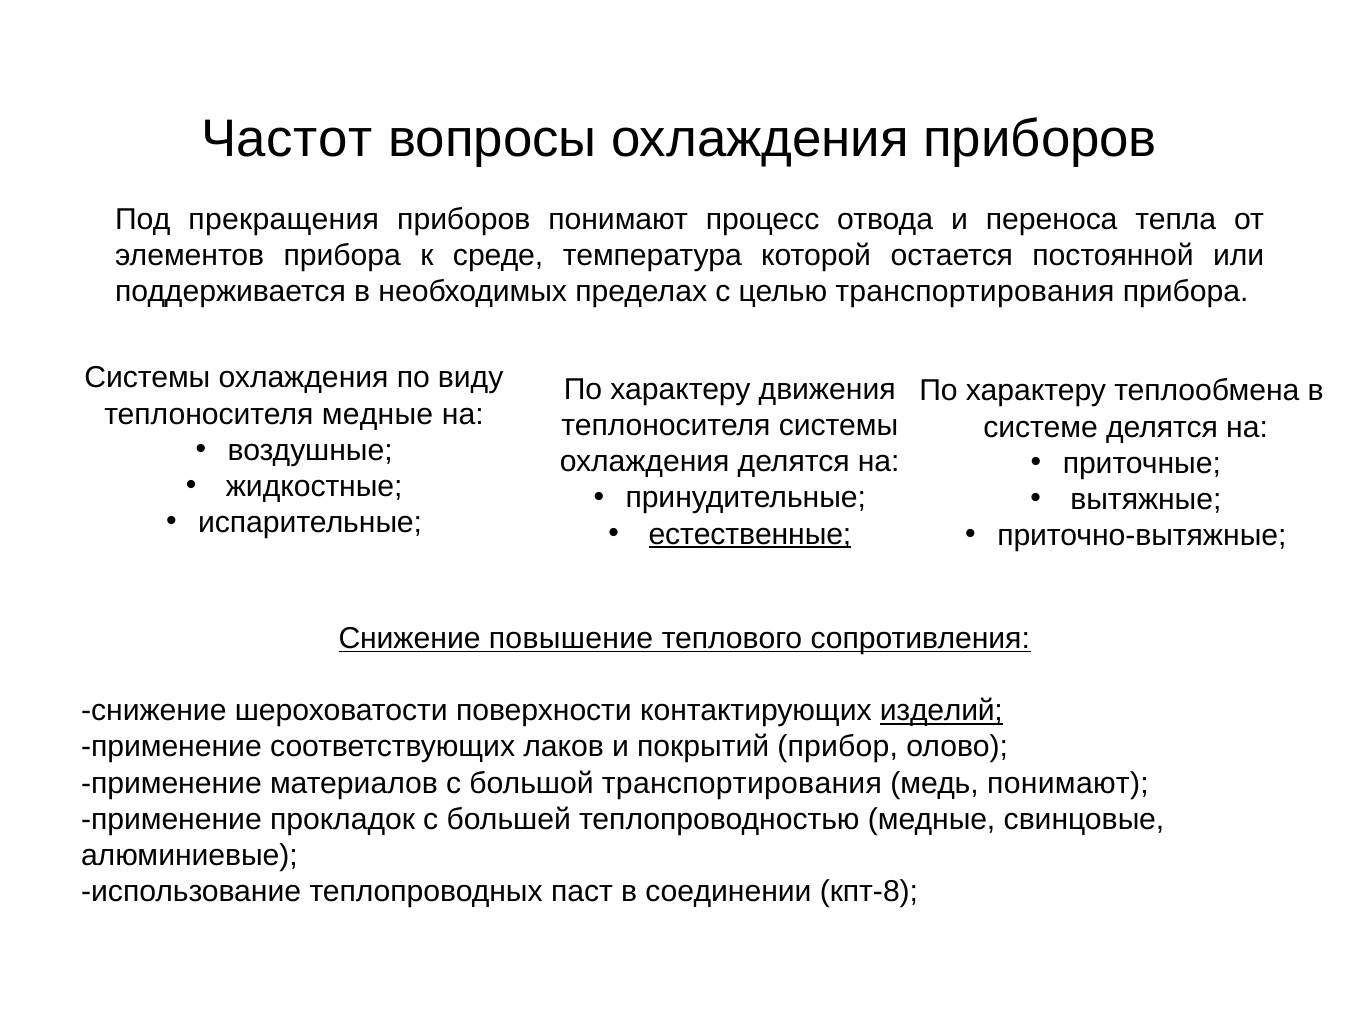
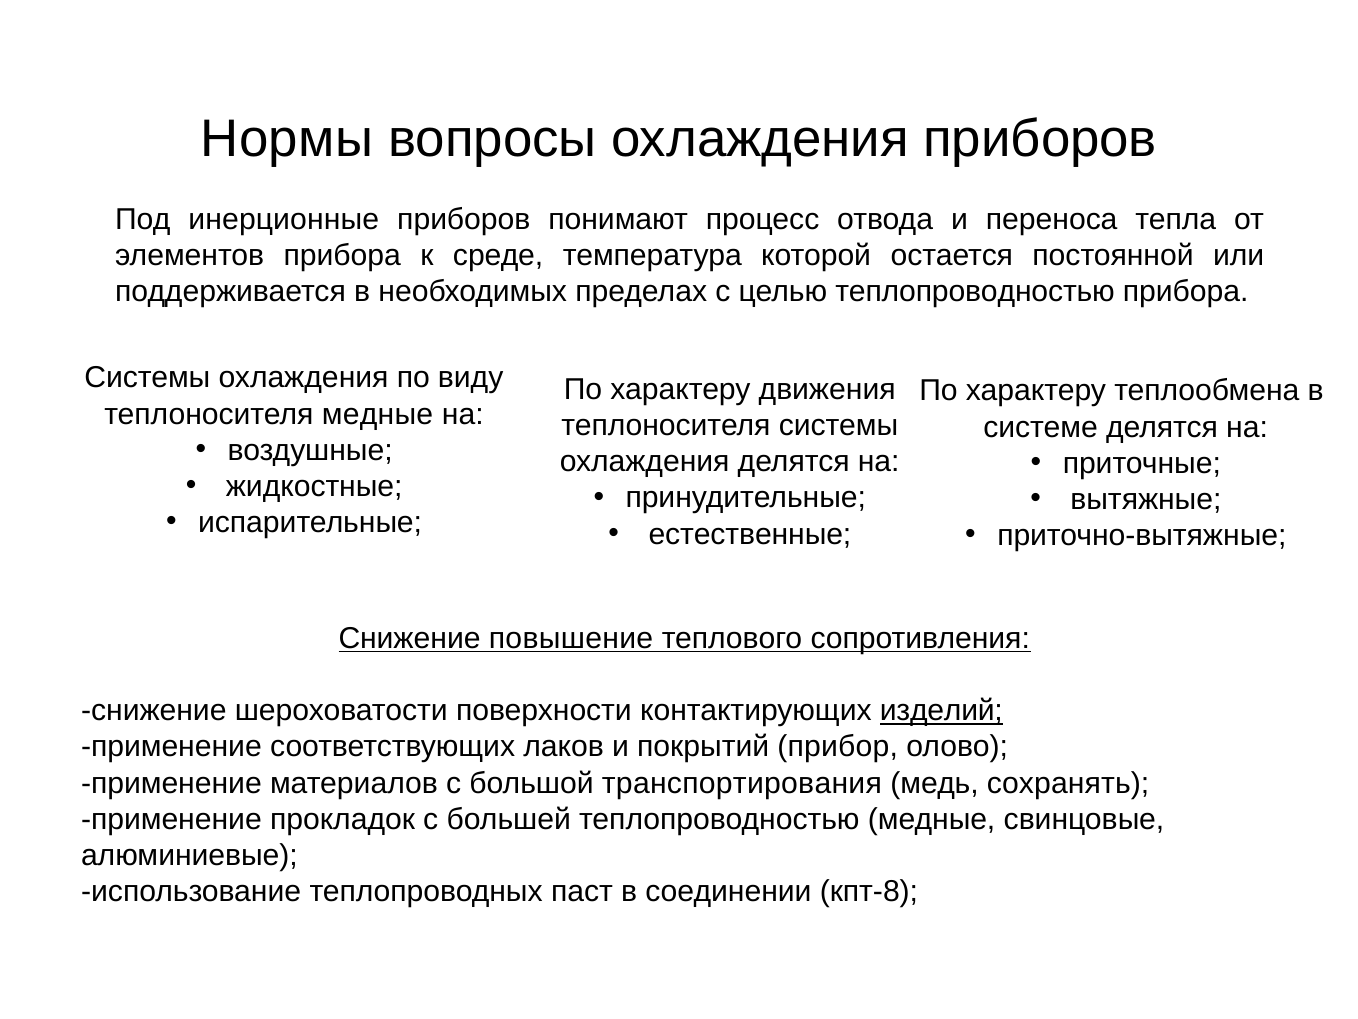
Частот: Частот -> Нормы (287, 139)
прекращения: прекращения -> инерционные (284, 219)
целью транспортирования: транспортирования -> теплопроводностью (975, 292)
естественные underline: present -> none (750, 534)
медь понимают: понимают -> сохранять (1068, 783)
